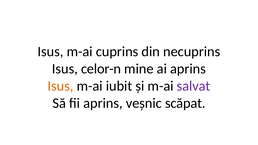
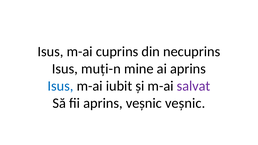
celor-n: celor-n -> muți-n (101, 69)
Isus colour: orange -> blue (61, 86)
veșnic scăpat: scăpat -> veșnic (185, 103)
